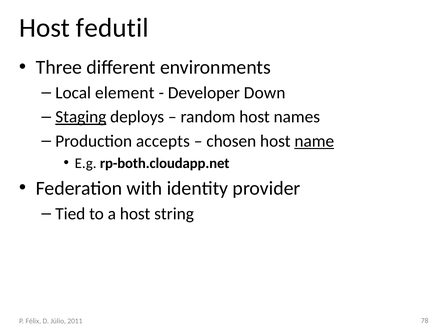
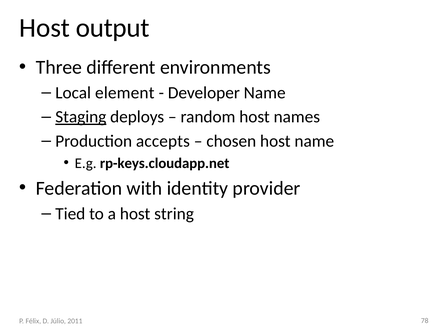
fedutil: fedutil -> output (113, 28)
Developer Down: Down -> Name (265, 93)
name underline: present -> none (314, 141)
rp-both.cloudapp.net: rp-both.cloudapp.net -> rp-keys.cloudapp.net (165, 163)
